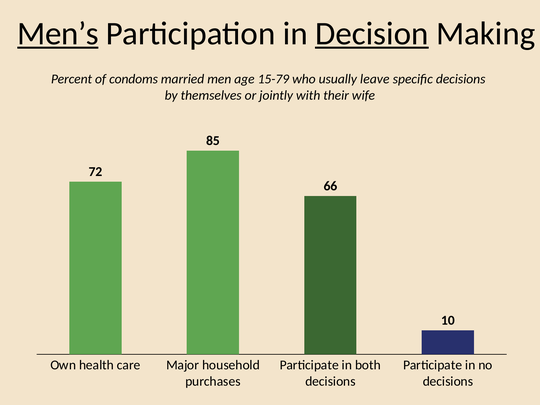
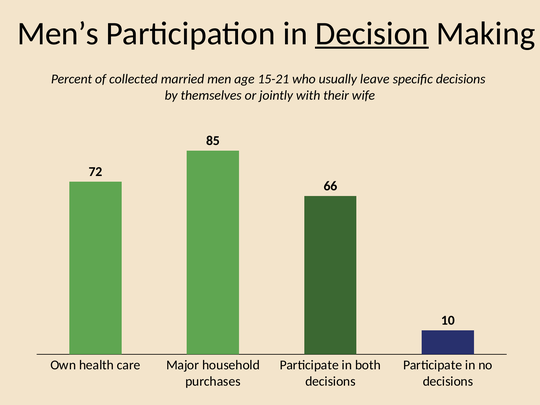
Men’s underline: present -> none (58, 34)
condoms: condoms -> collected (134, 79)
15-79: 15-79 -> 15-21 (273, 79)
